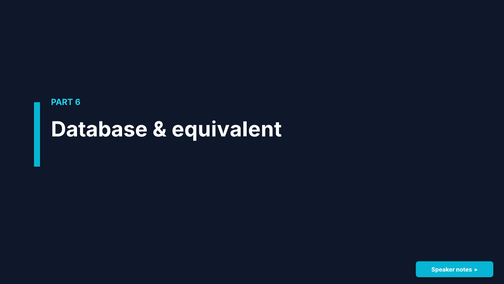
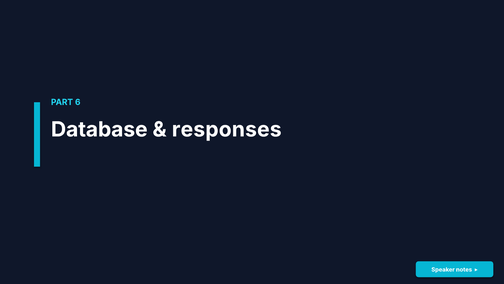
equivalent: equivalent -> responses (227, 129)
